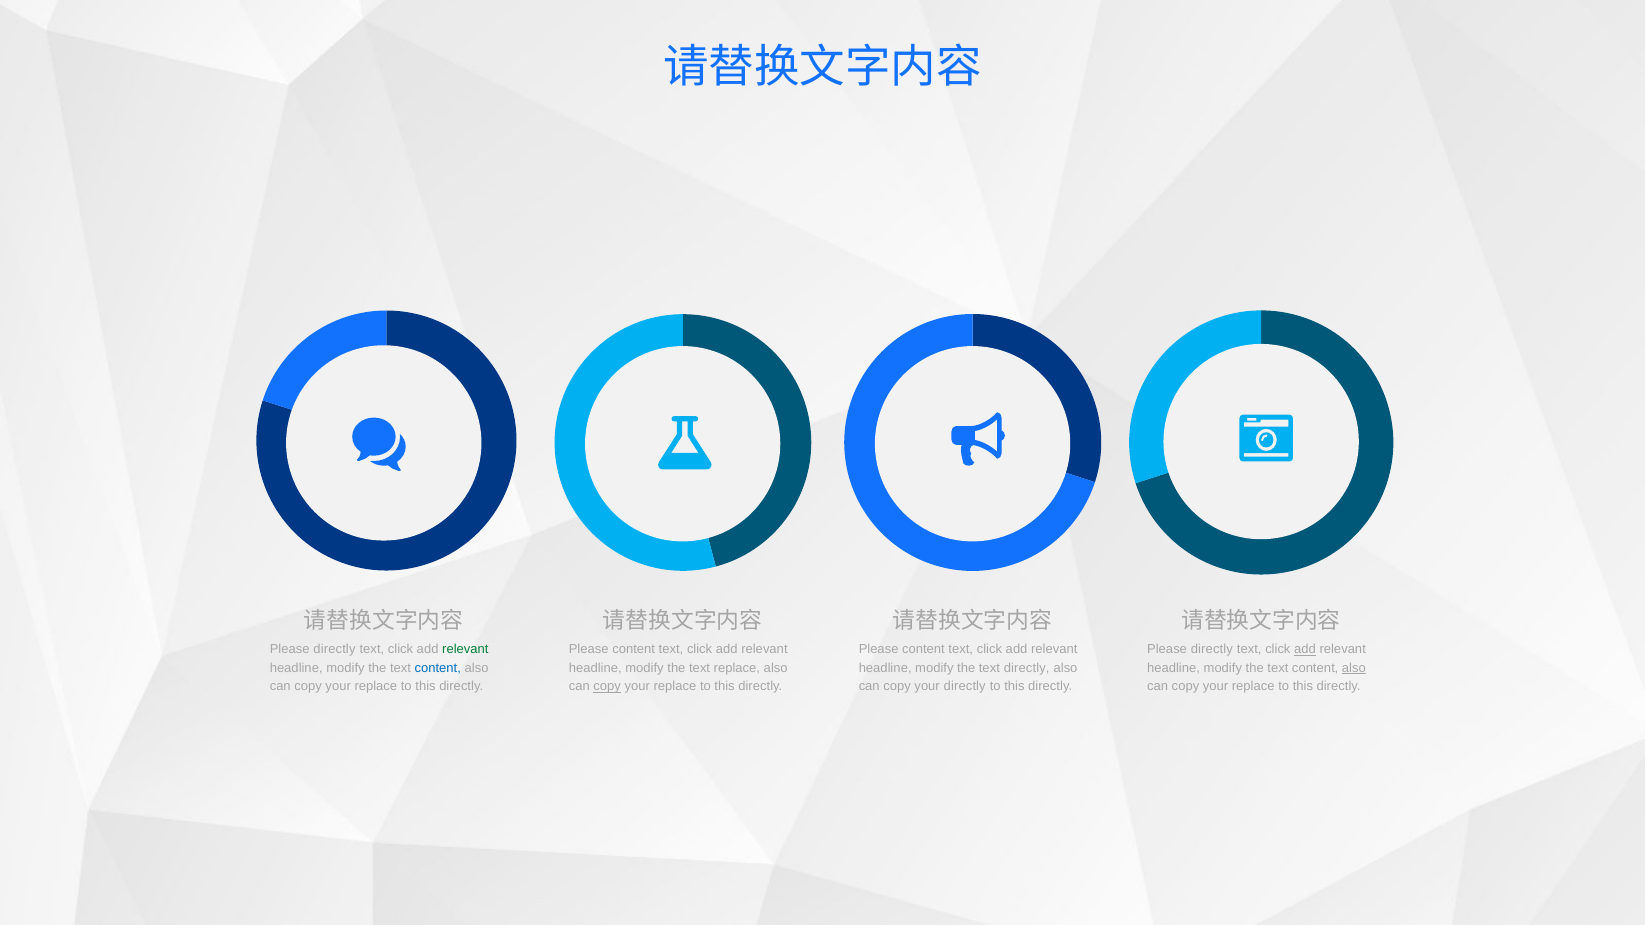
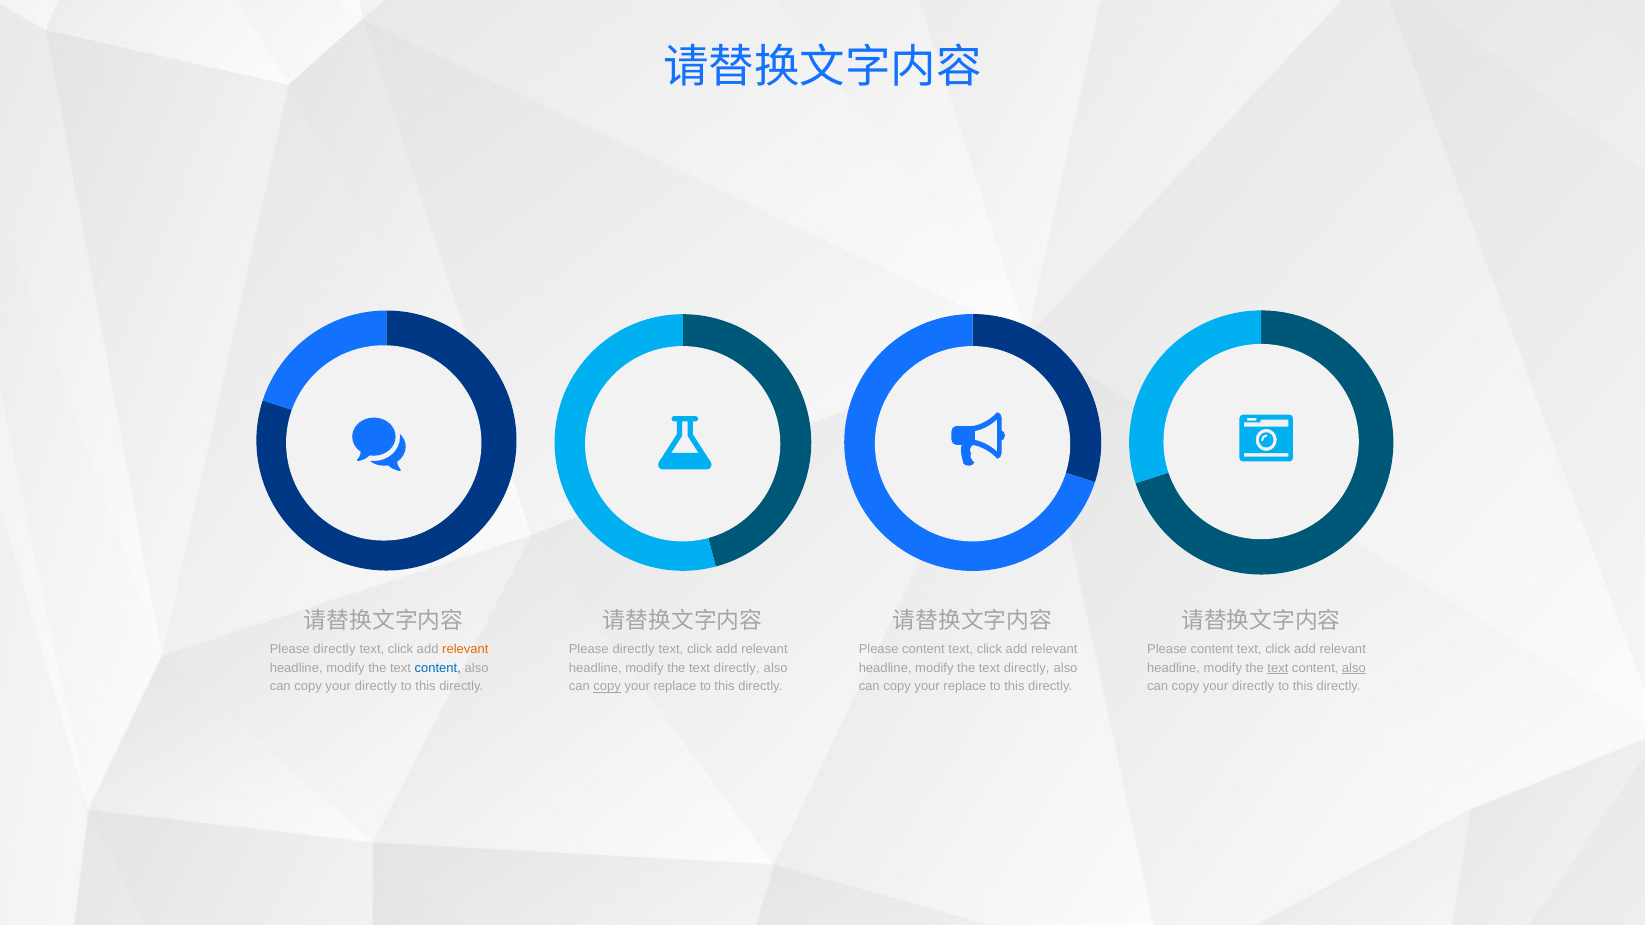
relevant colour: green -> orange (465, 649)
content: content -> directly (634, 649)
directly: directly -> content (1212, 649)
add underline: present -> none (1305, 649)
replace: replace -> directly (737, 668)
text underline: none -> present (1278, 668)
replace: replace -> directly (376, 687)
directly: directly -> replace (965, 687)
replace: replace -> directly (1253, 687)
